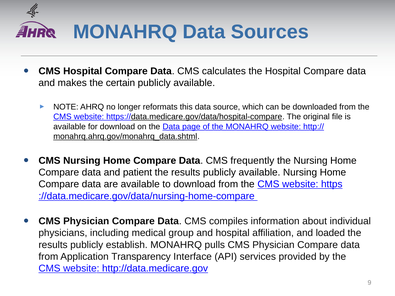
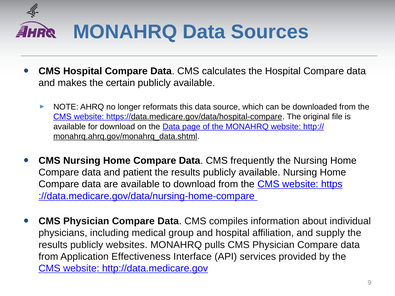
loaded: loaded -> supply (330, 233)
establish: establish -> websites (127, 245)
Transparency: Transparency -> Effectiveness (141, 257)
